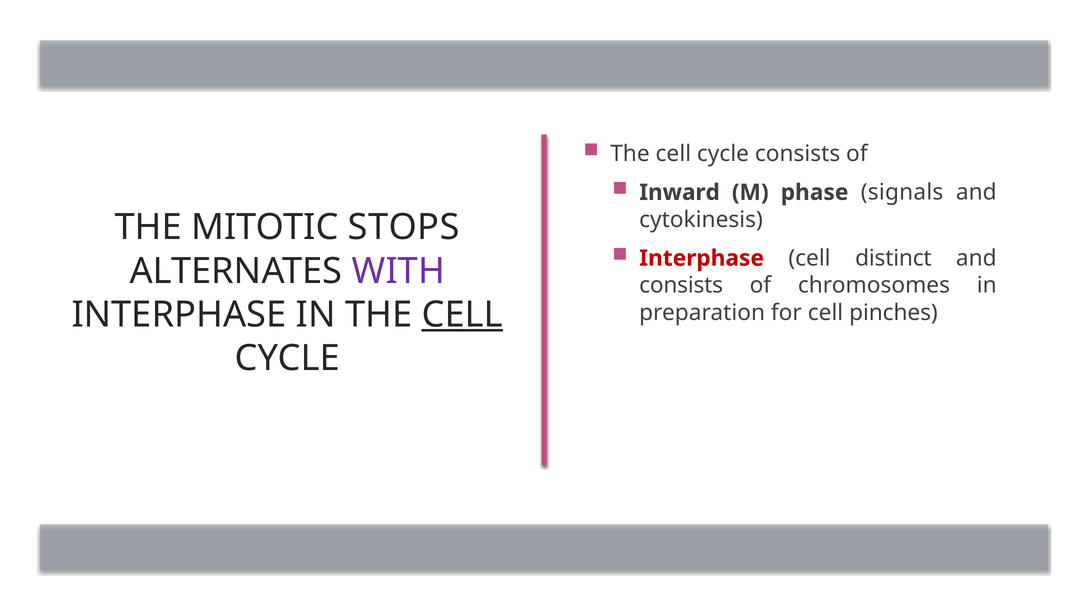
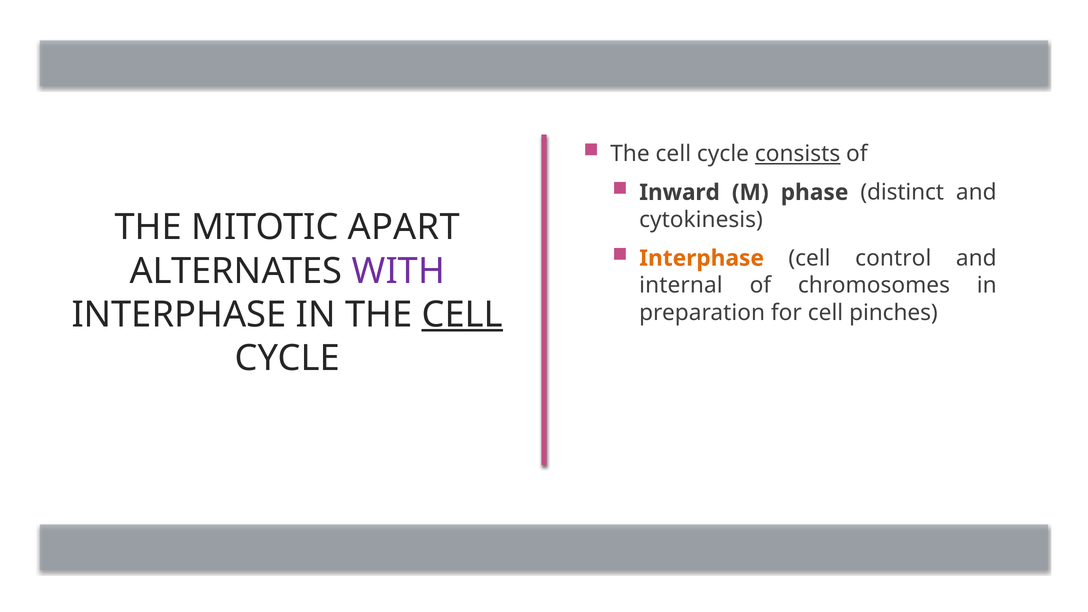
consists underline: none -> present (798, 154)
signals: signals -> distinct (902, 192)
STOPS: STOPS -> APART (404, 227)
Interphase colour: red -> orange (702, 258)
distinct: distinct -> control (893, 258)
consists: consists -> internal (681, 285)
